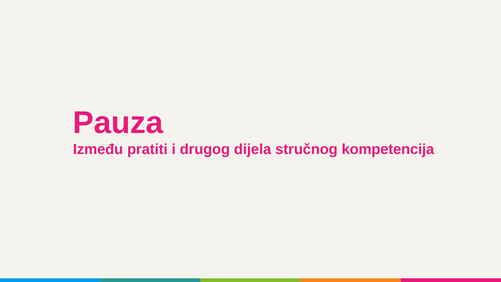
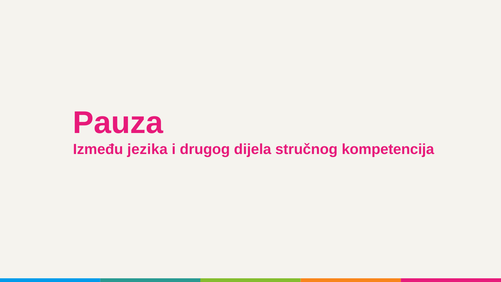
pratiti: pratiti -> jezika (147, 149)
